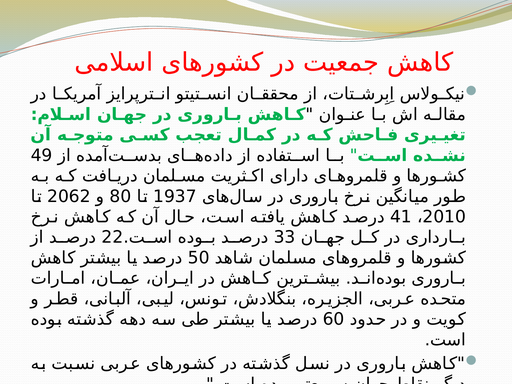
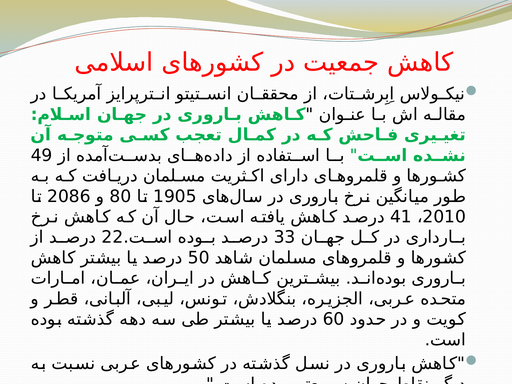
2062: 2062 -> 2086 (69, 196)
1937: 1937 -> 1905 (175, 196)
